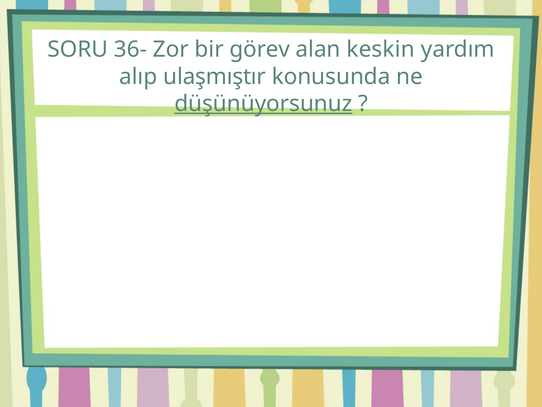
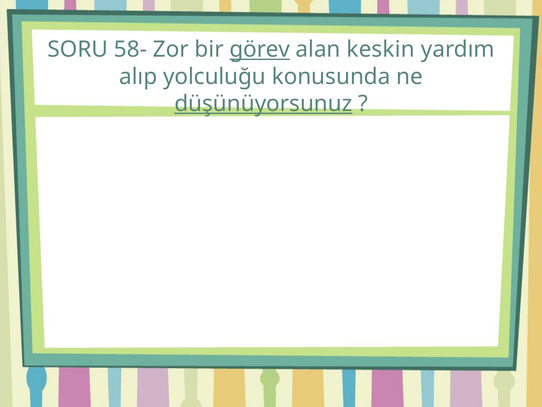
36-: 36- -> 58- (130, 49)
görev underline: none -> present (260, 49)
ulaşmıştır: ulaşmıştır -> yolculuğu (215, 77)
